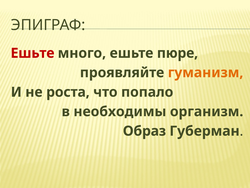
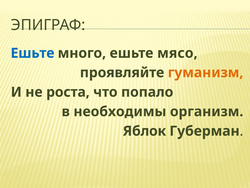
Ешьте colour: red -> blue (33, 53)
пюре: пюре -> мясо (177, 53)
Образ: Образ -> Яблок (144, 131)
